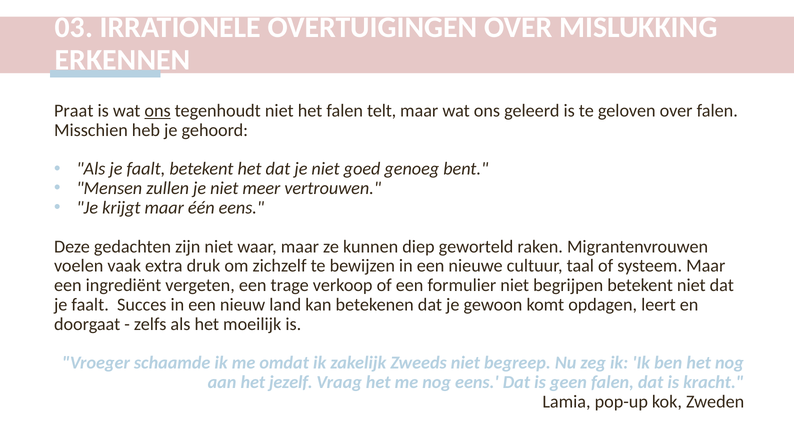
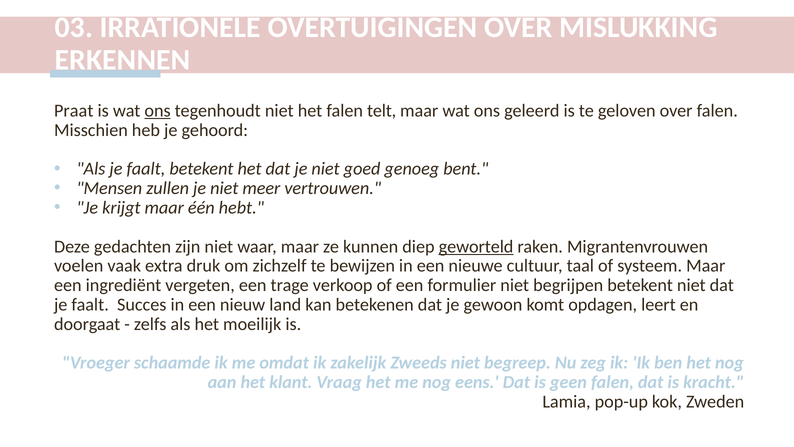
één eens: eens -> hebt (241, 208)
geworteld underline: none -> present (476, 246)
jezelf: jezelf -> klant (291, 382)
